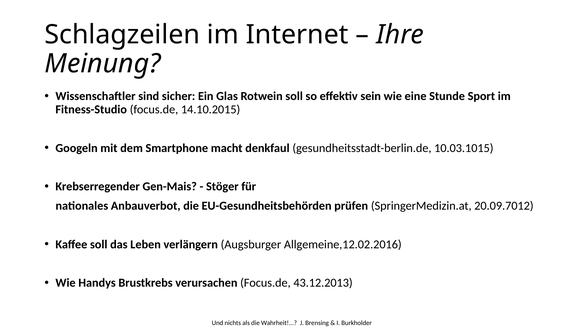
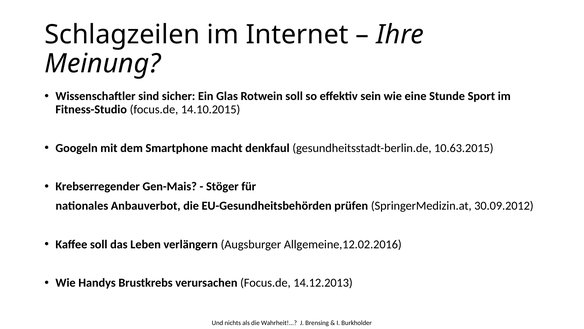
10.03.1015: 10.03.1015 -> 10.63.2015 (464, 148)
20.09.7012: 20.09.7012 -> 30.09.2012 (504, 206)
43.12.2013: 43.12.2013 -> 14.12.2013 (323, 283)
